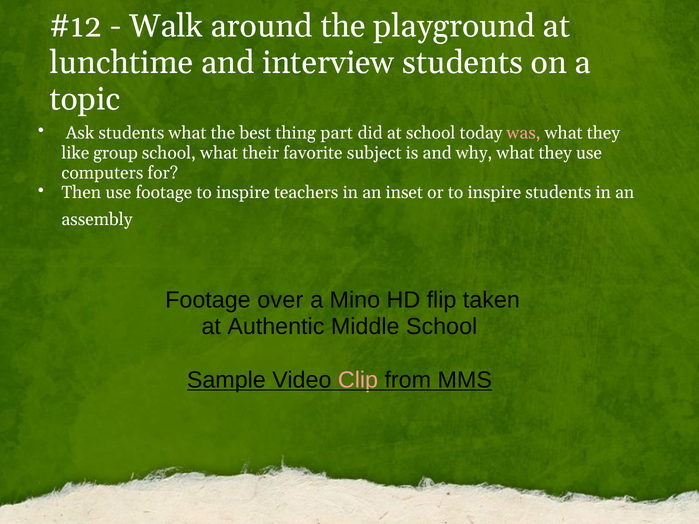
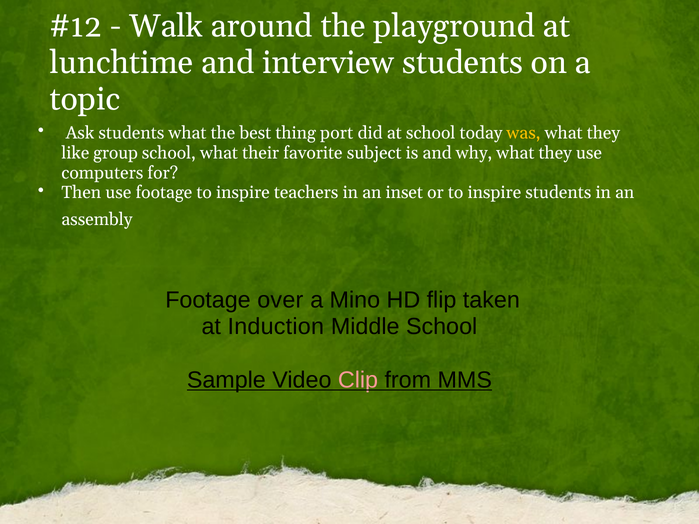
part: part -> port (337, 133)
was colour: pink -> yellow (524, 133)
Authentic: Authentic -> Induction (276, 327)
